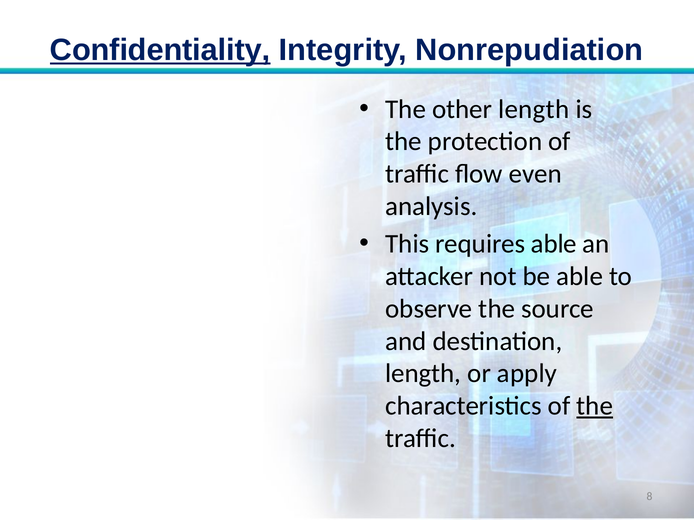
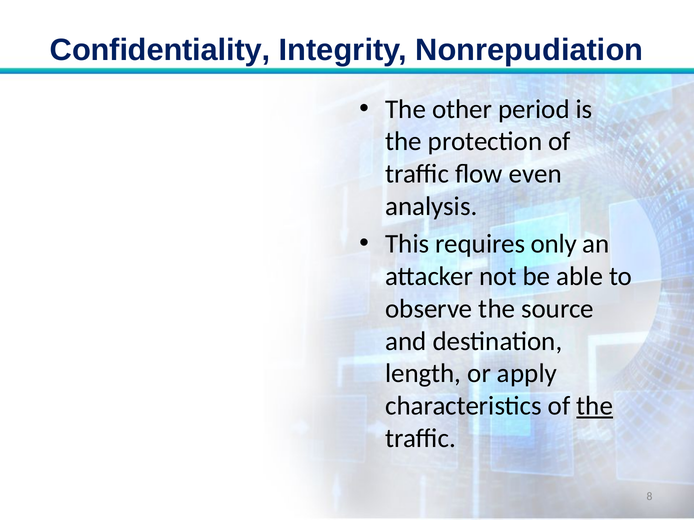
Confidentiality underline: present -> none (160, 50)
other length: length -> period (534, 109)
requires able: able -> only (554, 244)
